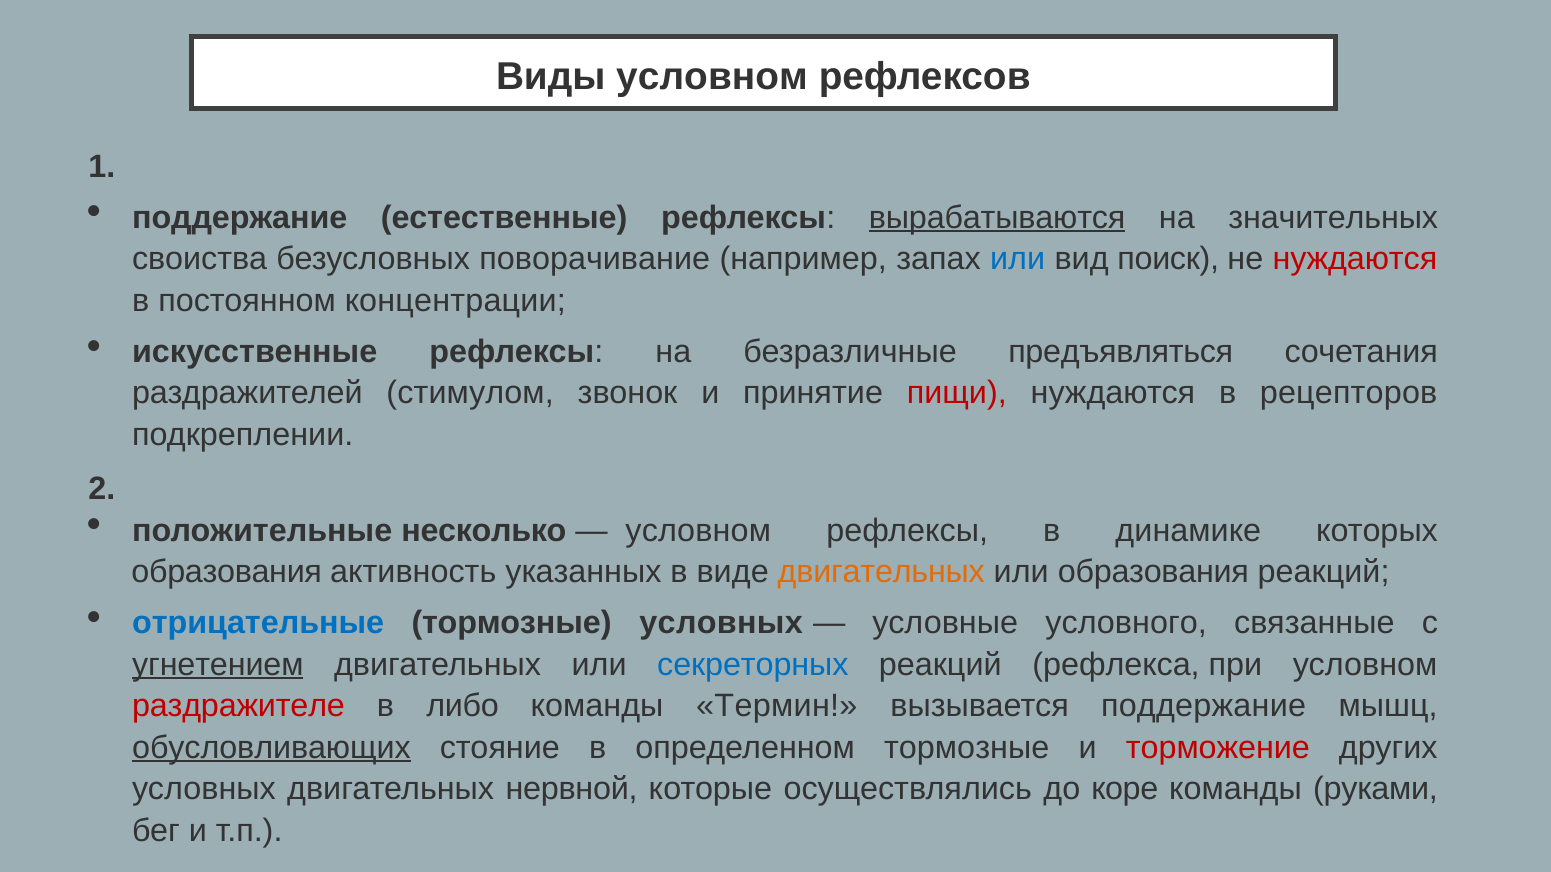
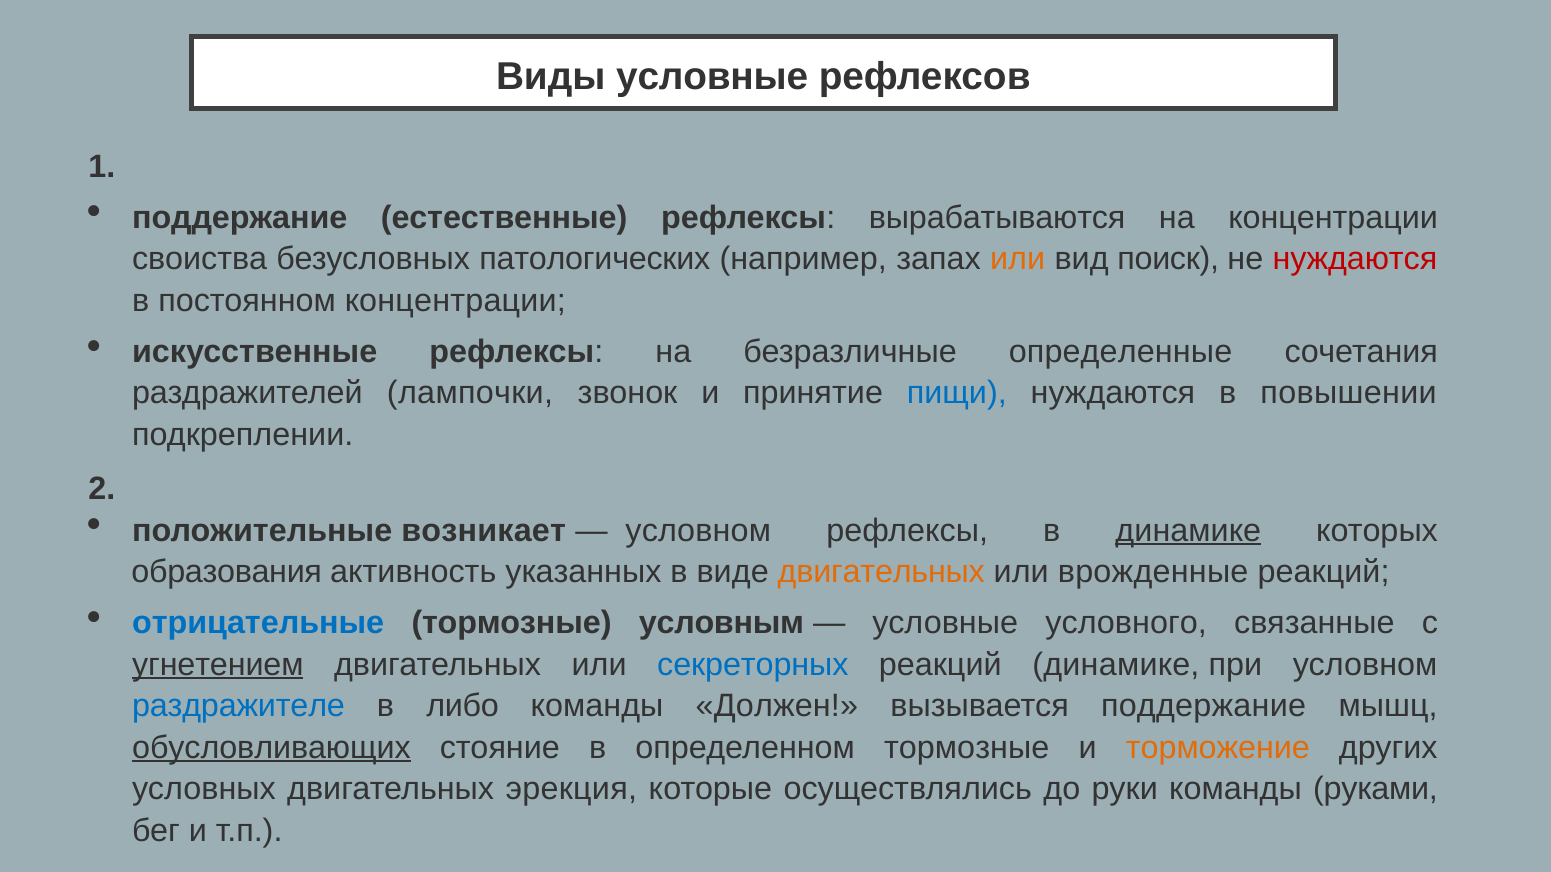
Виды условном: условном -> условные (712, 77)
вырабатываются underline: present -> none (997, 218)
на значительных: значительных -> концентрации (1333, 218)
поворачивание: поворачивание -> патологических (595, 259)
или colour: blue -> orange (1018, 259)
предъявляться: предъявляться -> определенные (1121, 352)
стимулом: стимулом -> лампочки (470, 393)
пищи colour: red -> blue (957, 393)
рецепторов: рецепторов -> повышении (1349, 393)
несколько: несколько -> возникает (484, 531)
динамике underline: none -> present (1188, 531)
или образования: образования -> врожденные (1153, 572)
тормозные условных: условных -> условным (721, 623)
реакций рефлекса: рефлекса -> динамике (1116, 665)
раздражителе colour: red -> blue (239, 706)
Термин: Термин -> Должен (777, 706)
торможение colour: red -> orange (1218, 748)
нервной: нервной -> эрекция (571, 789)
коре: коре -> руки (1125, 789)
